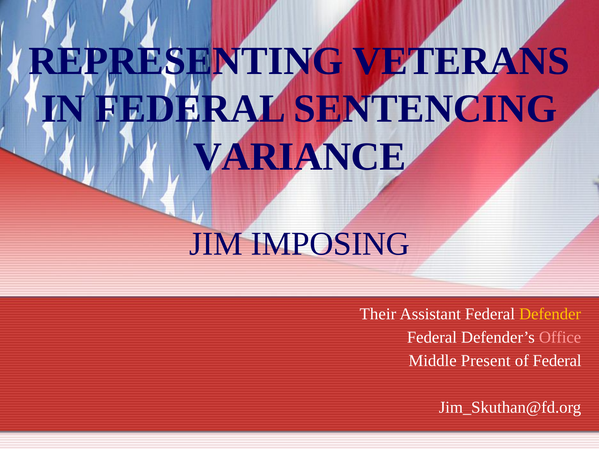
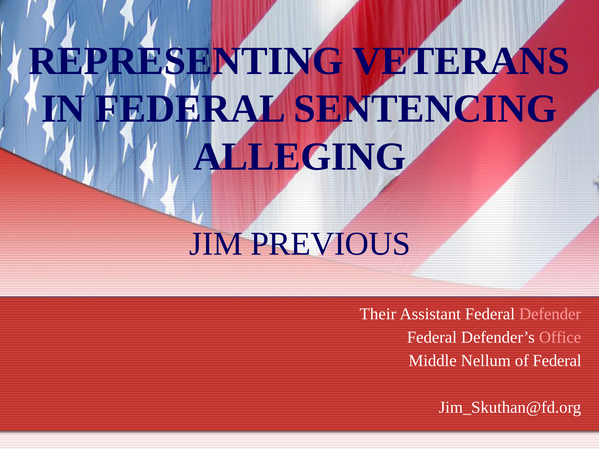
VARIANCE: VARIANCE -> ALLEGING (300, 157)
IMPOSING: IMPOSING -> PREVIOUS (331, 244)
Defender colour: yellow -> pink (550, 314)
Present: Present -> Nellum (486, 361)
